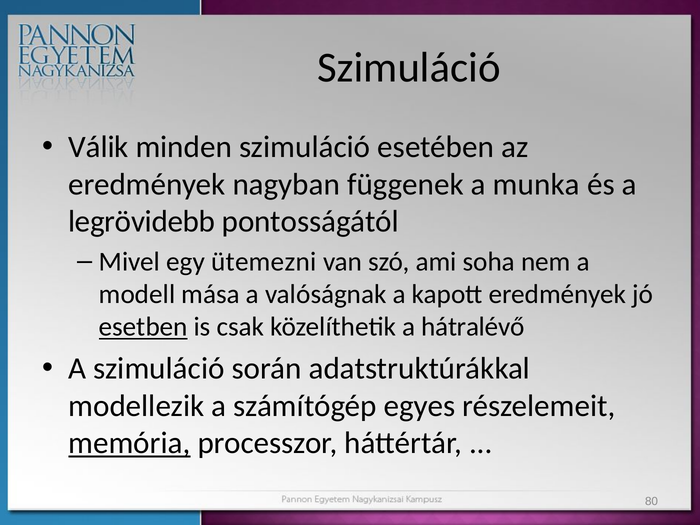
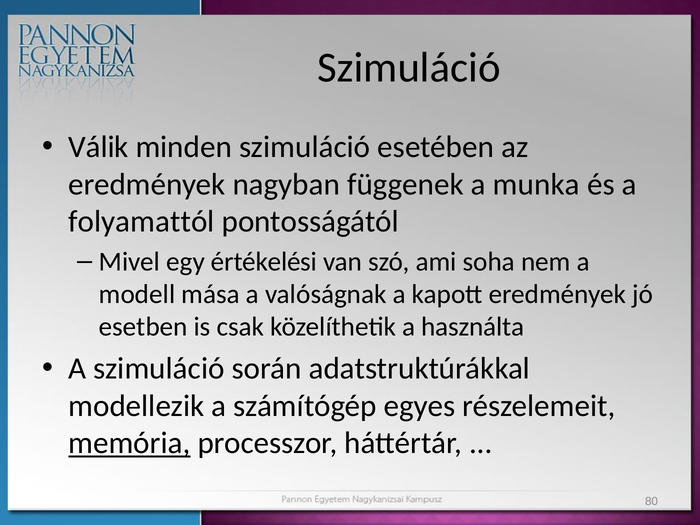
legrövidebb: legrövidebb -> folyamattól (141, 222)
ütemezni: ütemezni -> értékelési (264, 262)
esetben underline: present -> none (143, 327)
hátralévő: hátralévő -> használta (473, 327)
